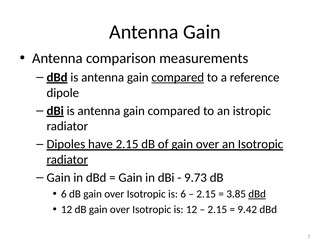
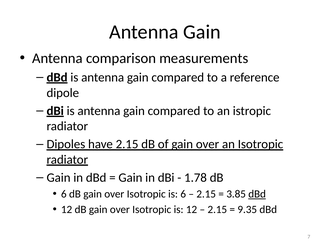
compared underline: present -> none (178, 77)
9.73: 9.73 -> 1.78 (196, 177)
9.42: 9.42 -> 9.35 (247, 209)
